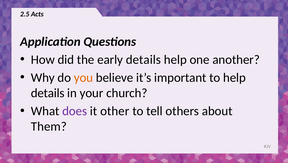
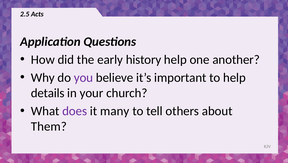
early details: details -> history (144, 59)
you colour: orange -> purple (83, 77)
other: other -> many (115, 111)
